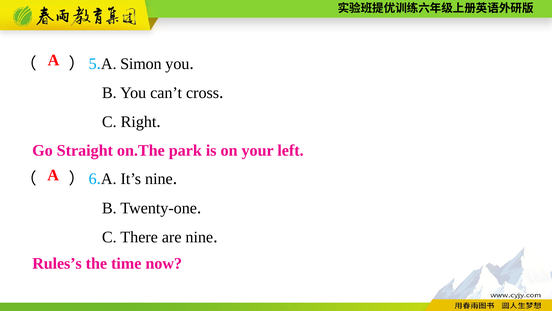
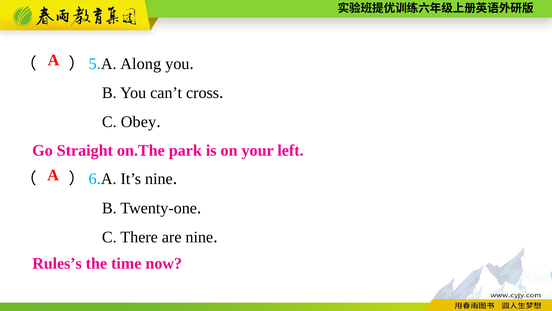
Simon: Simon -> Along (141, 64)
Right: Right -> Obey (138, 122)
